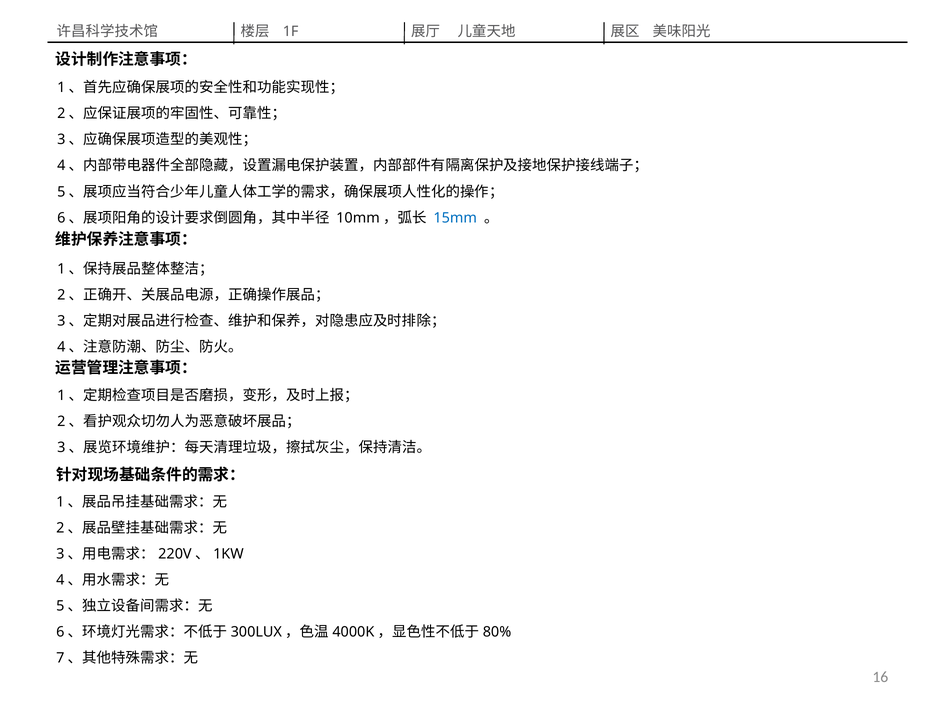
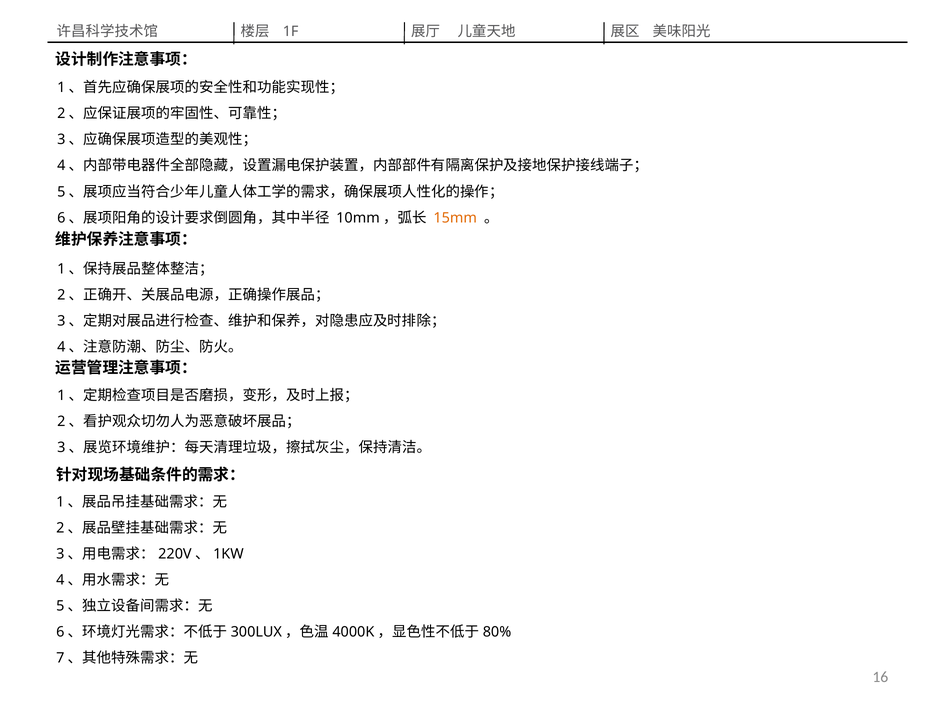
15mm colour: blue -> orange (455, 218)
